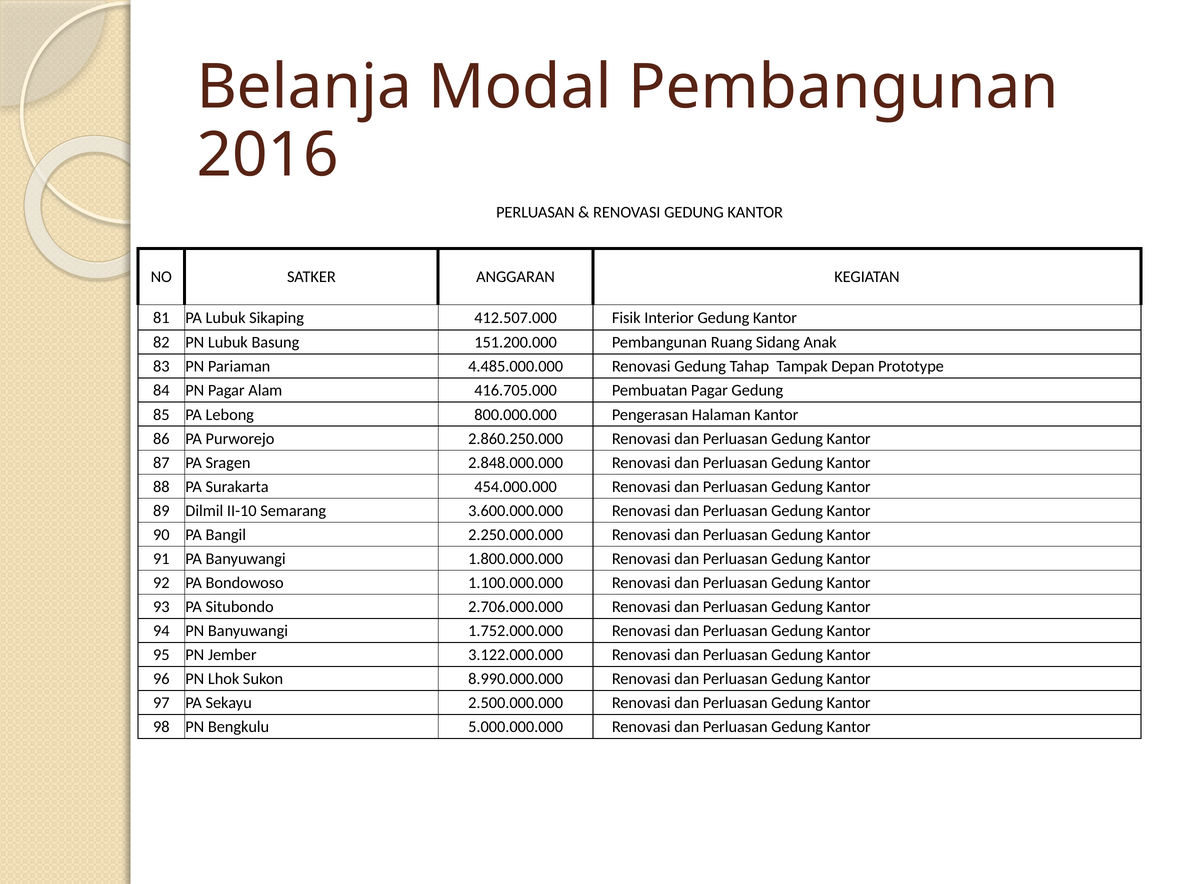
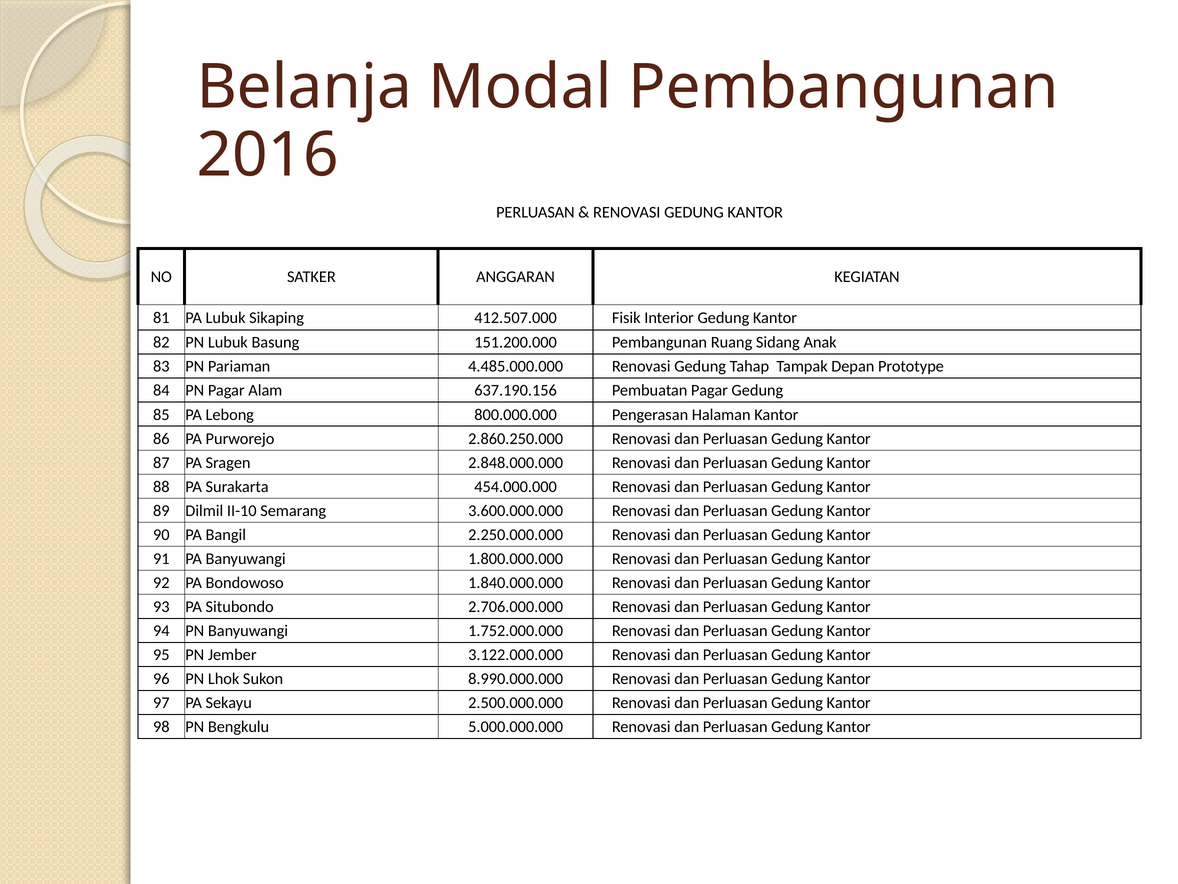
416.705.000: 416.705.000 -> 637.190.156 (516, 390)
1.100.000.000: 1.100.000.000 -> 1.840.000.000 (516, 583)
